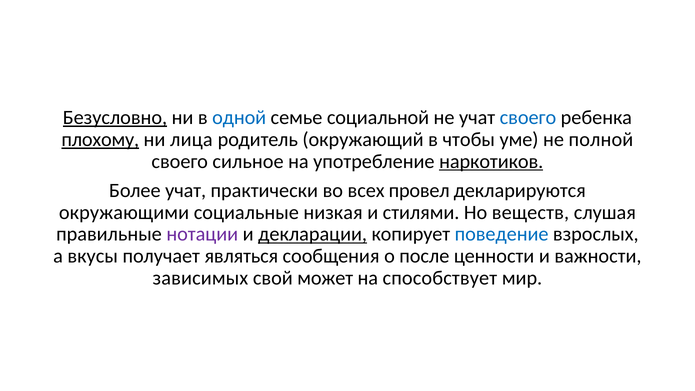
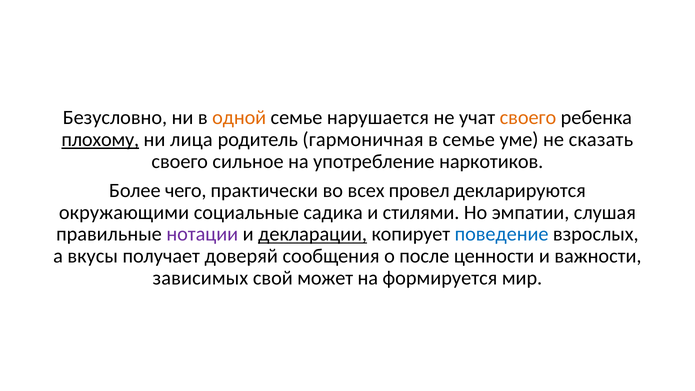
Безусловно underline: present -> none (115, 118)
одной colour: blue -> orange (239, 118)
социальной: социальной -> нарушается (378, 118)
своего colour: blue -> orange (528, 118)
окружающий: окружающий -> гармоничная (363, 139)
в чтобы: чтобы -> семье (469, 139)
полной: полной -> сказать (601, 139)
наркотиков underline: present -> none (491, 161)
Более учат: учат -> чего (186, 190)
низкая: низкая -> садика (333, 212)
веществ: веществ -> эмпатии (531, 212)
являться: являться -> доверяй (241, 256)
способствует: способствует -> формируется (440, 278)
